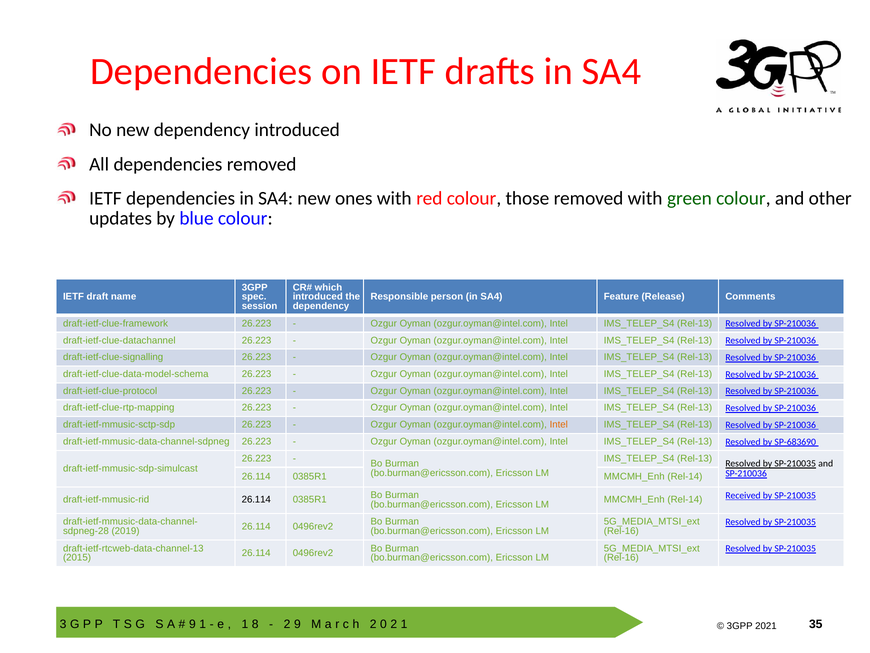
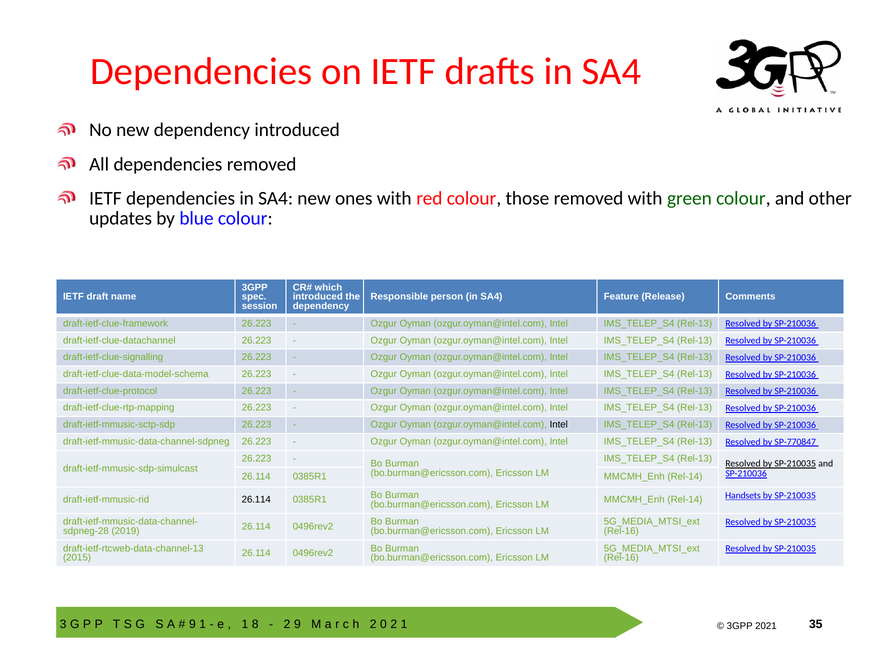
Intel colour: orange -> black (559, 424)
SP-683690: SP-683690 -> SP-770847 (795, 442)
Received: Received -> Handsets (743, 495)
